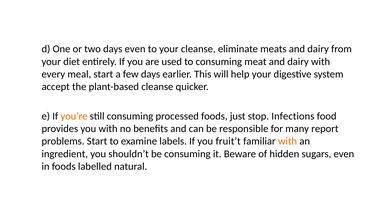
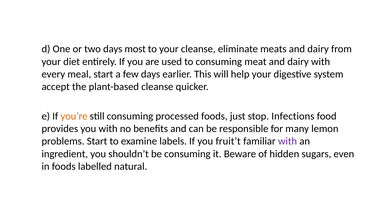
days even: even -> most (135, 49)
report: report -> lemon (325, 129)
with colour: orange -> purple (288, 142)
